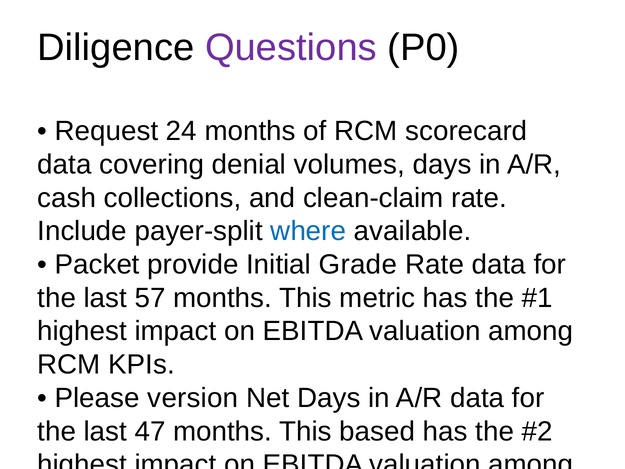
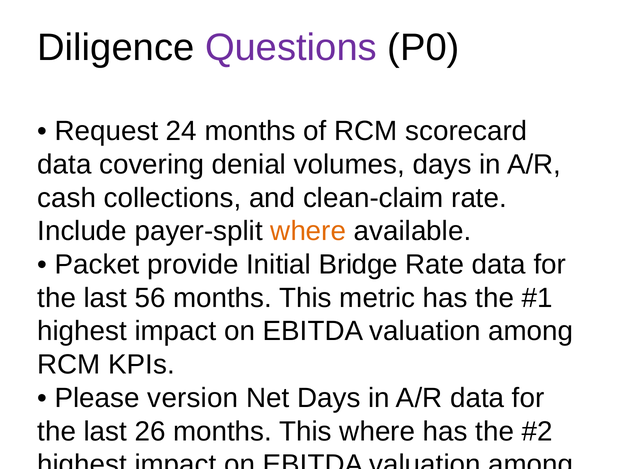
where colour: blue -> orange (308, 231)
Grade: Grade -> Bridge (358, 264)
57: 57 -> 56 (150, 298)
47: 47 -> 26 (150, 431)
This based: based -> where (377, 431)
